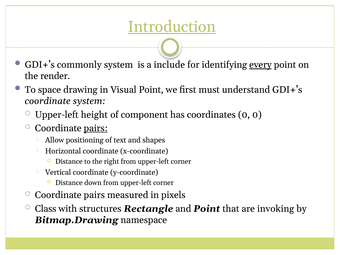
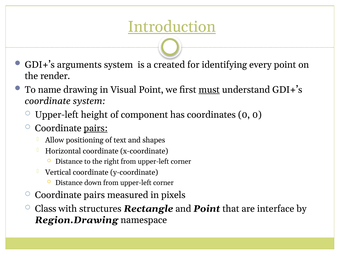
commonly: commonly -> arguments (79, 65)
include: include -> created (169, 65)
every underline: present -> none (260, 65)
space: space -> name (49, 90)
must underline: none -> present (209, 90)
invoking: invoking -> interface (276, 209)
Bitmap.Drawing: Bitmap.Drawing -> Region.Drawing (77, 220)
